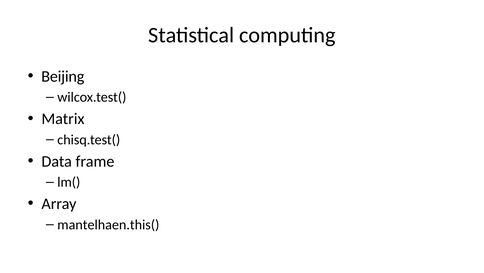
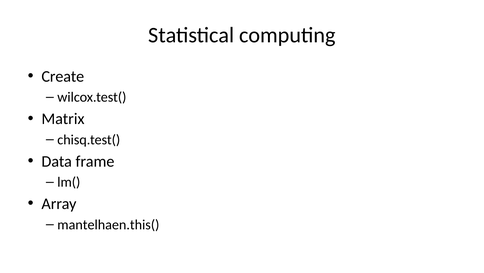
Beijing: Beijing -> Create (63, 76)
